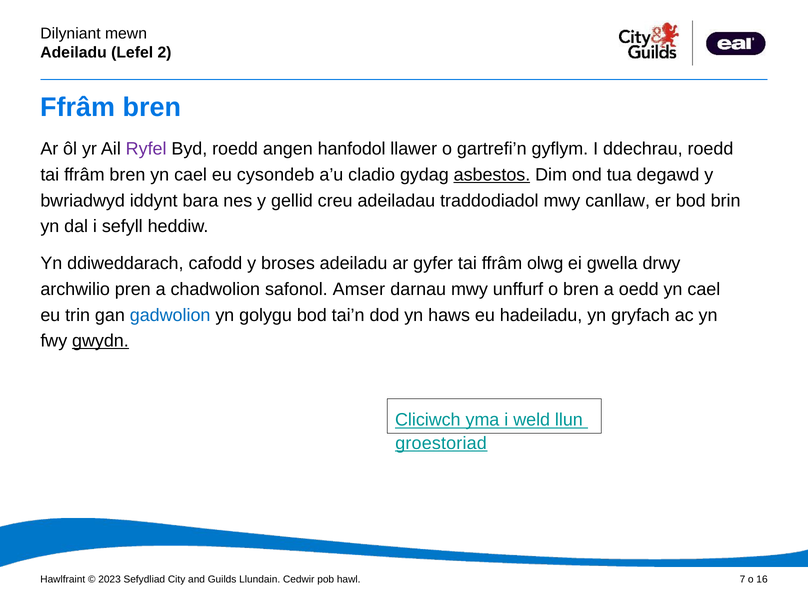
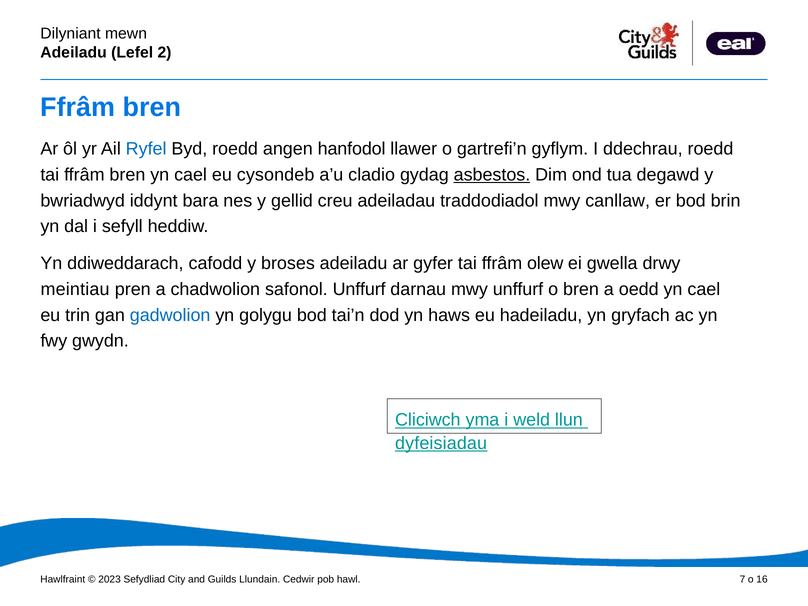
Ryfel colour: purple -> blue (146, 149)
olwg: olwg -> olew (545, 263)
archwilio: archwilio -> meintiau (75, 289)
safonol Amser: Amser -> Unffurf (359, 289)
gwydn underline: present -> none (100, 341)
groestoriad: groestoriad -> dyfeisiadau (441, 443)
